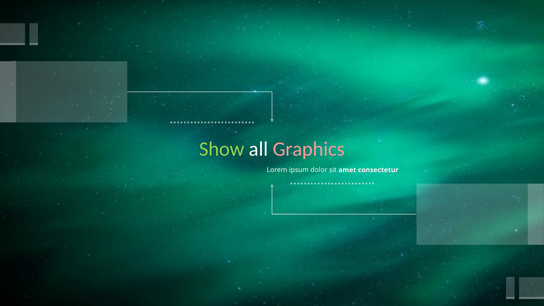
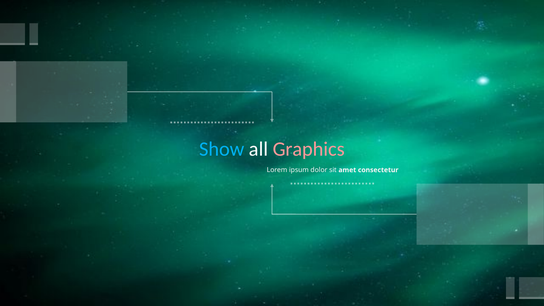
Show colour: light green -> light blue (222, 149)
